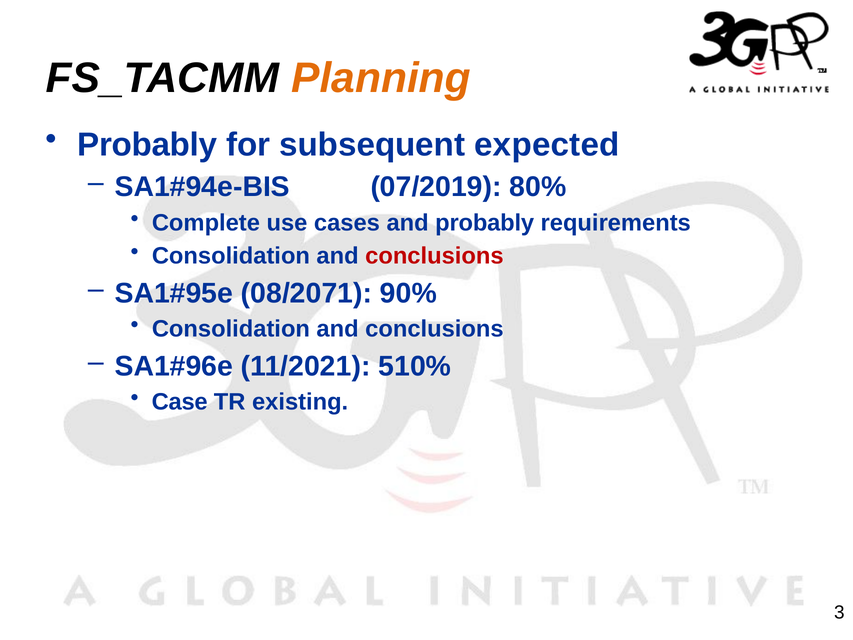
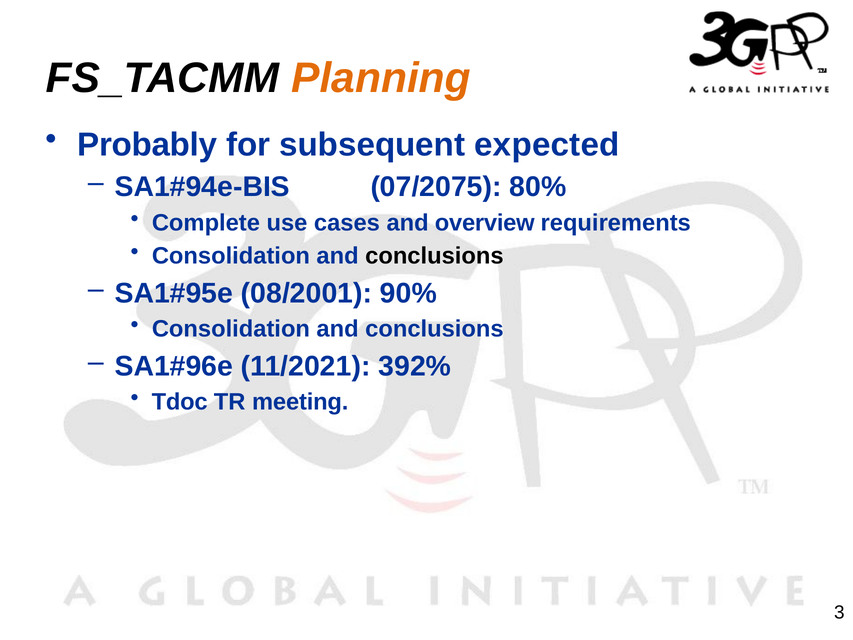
07/2019: 07/2019 -> 07/2075 (436, 187)
and probably: probably -> overview (485, 223)
conclusions colour: red -> black (434, 256)
08/2071: 08/2071 -> 08/2001 (307, 293)
510%: 510% -> 392% (415, 366)
Case: Case -> Tdoc (180, 402)
existing: existing -> meeting (300, 402)
